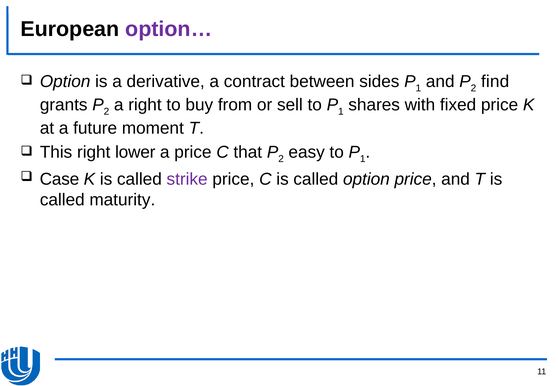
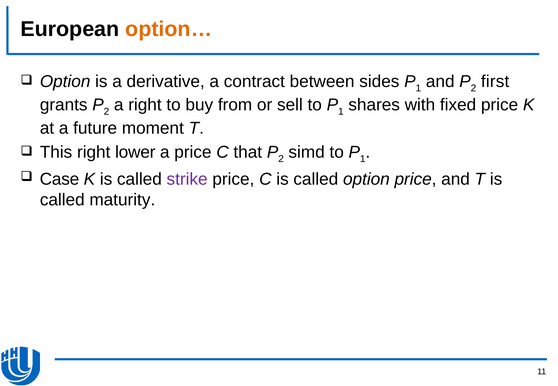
option… colour: purple -> orange (169, 29)
find: find -> first (495, 82)
easy: easy -> simd (307, 152)
